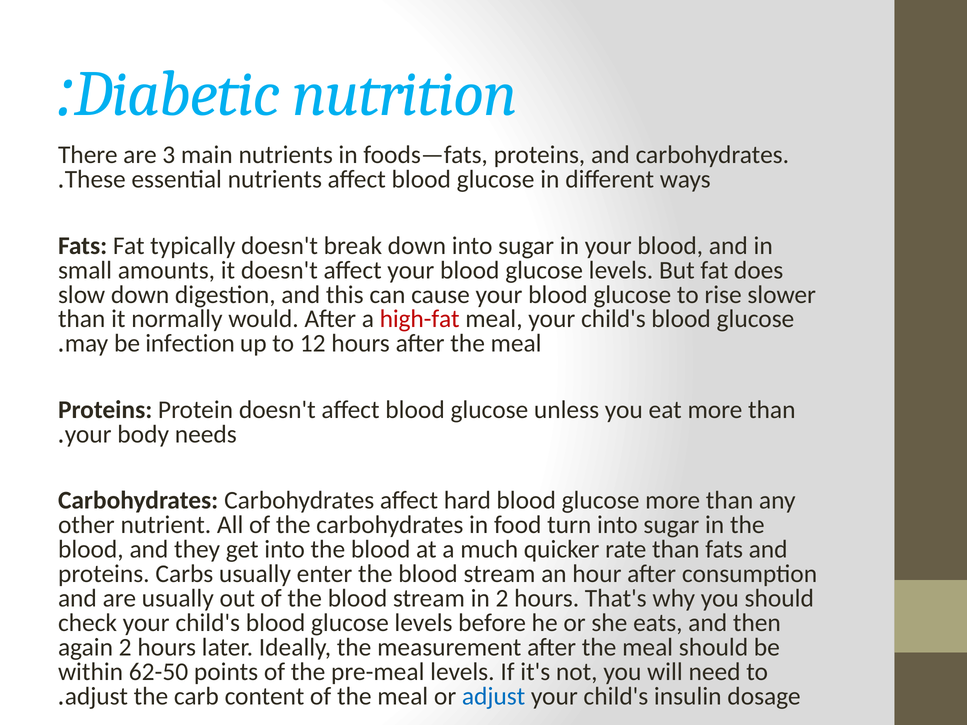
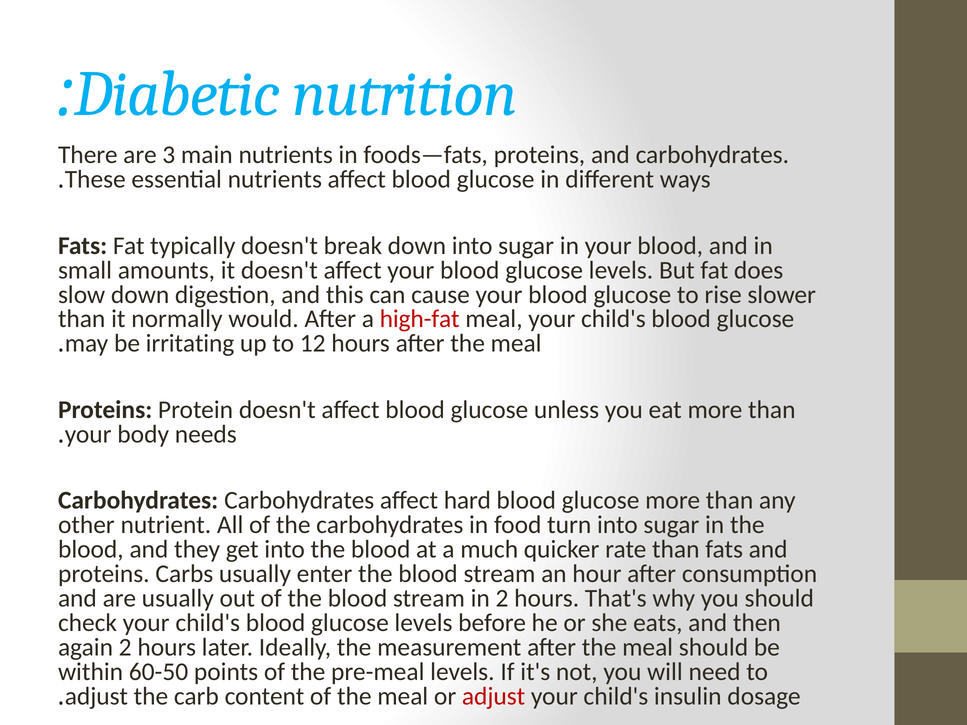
infection: infection -> irritating (190, 344)
62-50: 62-50 -> 60-50 (159, 672)
adjust colour: blue -> red (494, 696)
